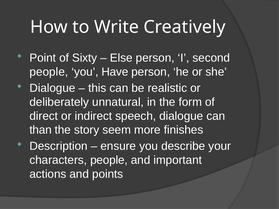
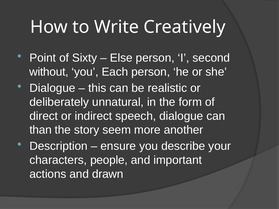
people: people -> without (49, 72)
Have: Have -> Each (115, 72)
finishes: finishes -> another (184, 130)
points: points -> drawn (108, 174)
